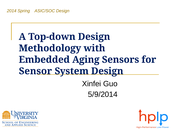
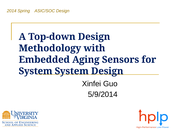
Sensor: Sensor -> System (36, 71)
